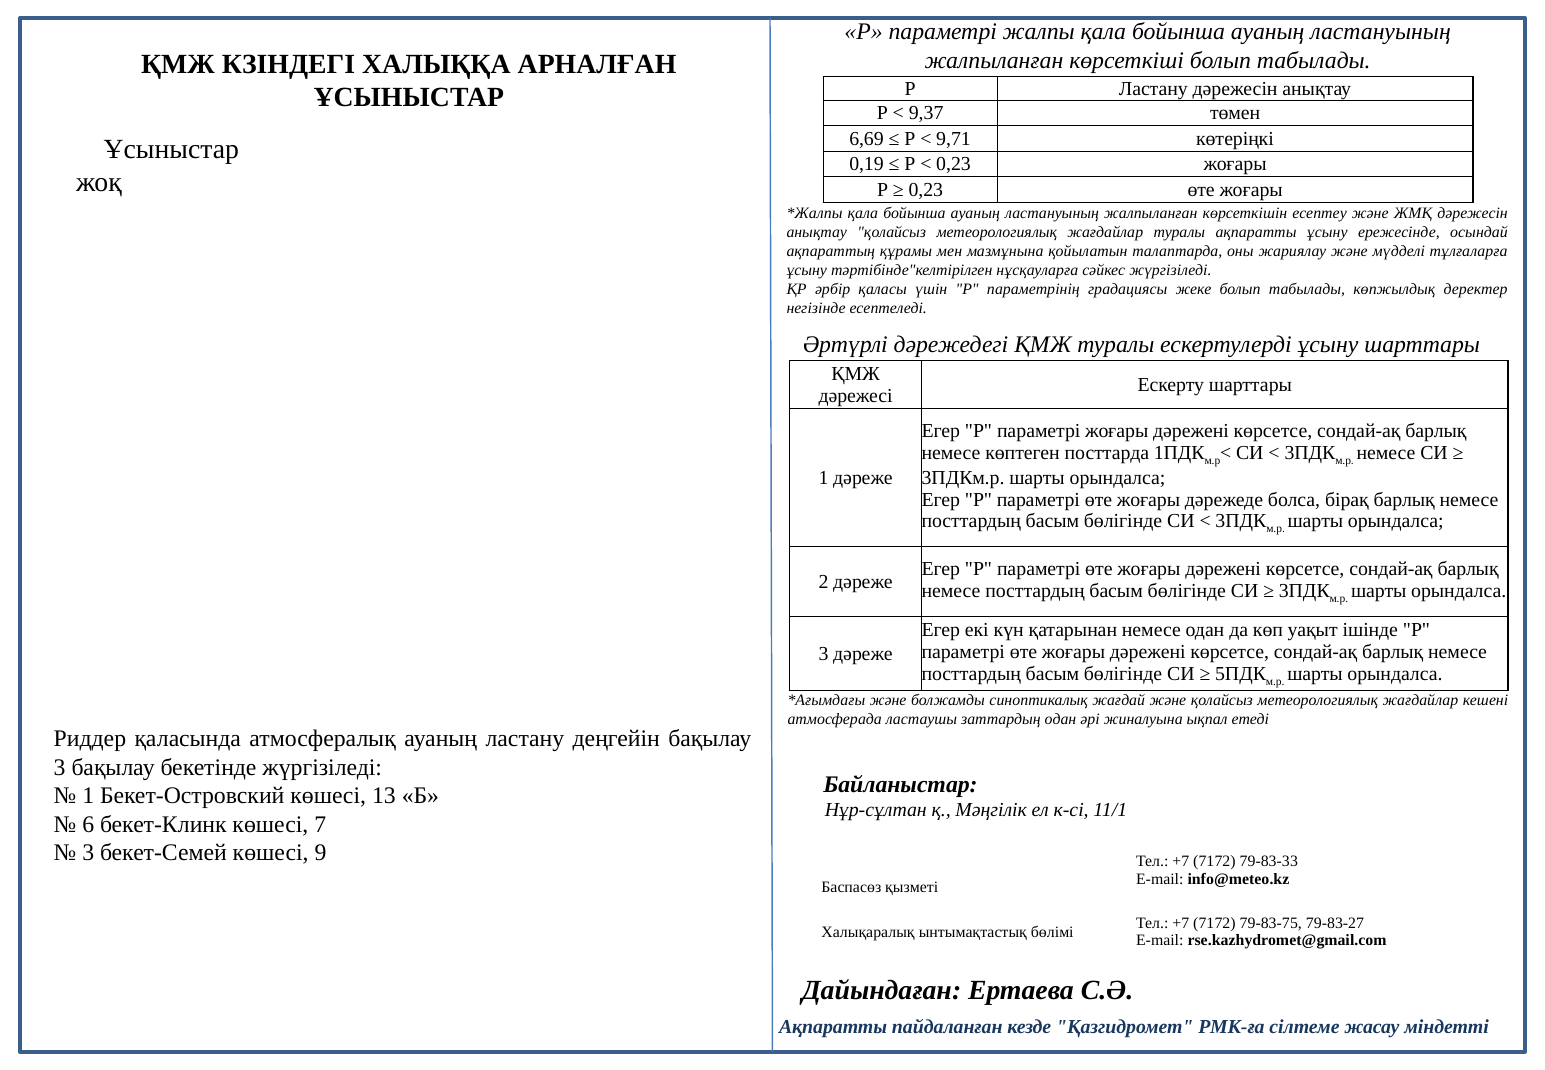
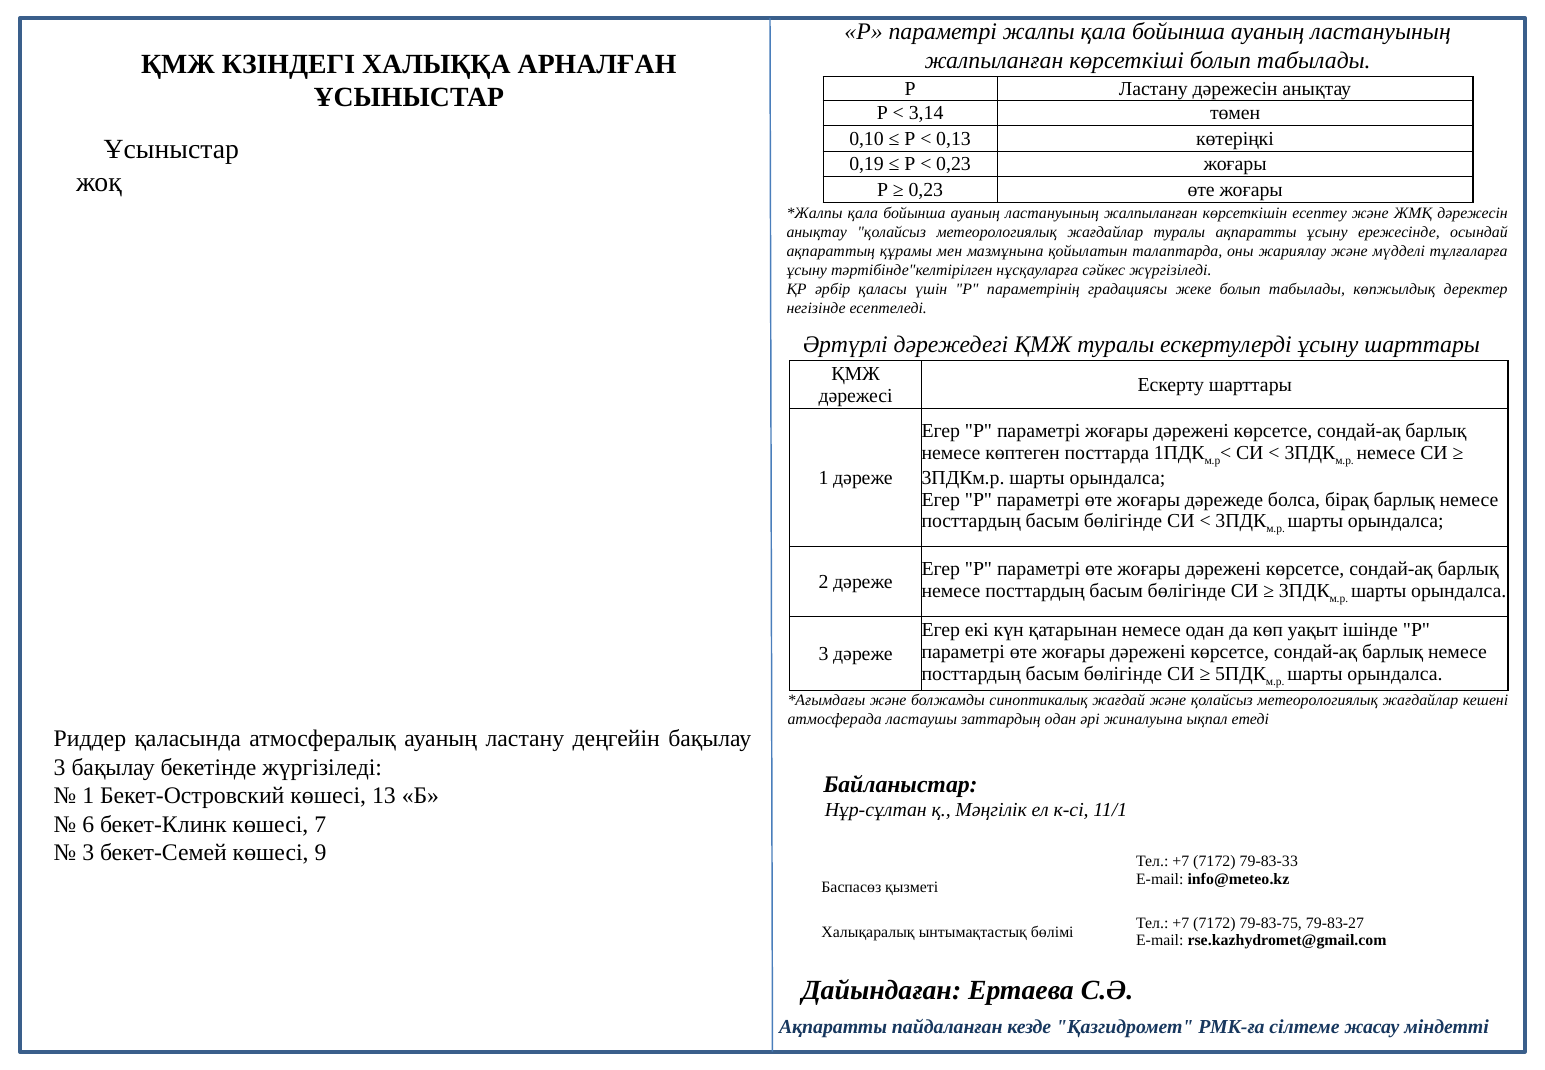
9,37: 9,37 -> 3,14 (926, 113)
6,69: 6,69 -> 0,10 (867, 138)
9,71: 9,71 -> 0,13 (954, 138)
